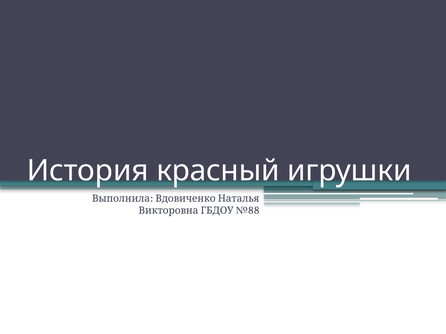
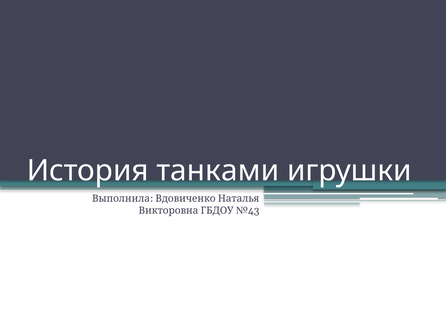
красный: красный -> танками (218, 171)
№88: №88 -> №43 (248, 211)
